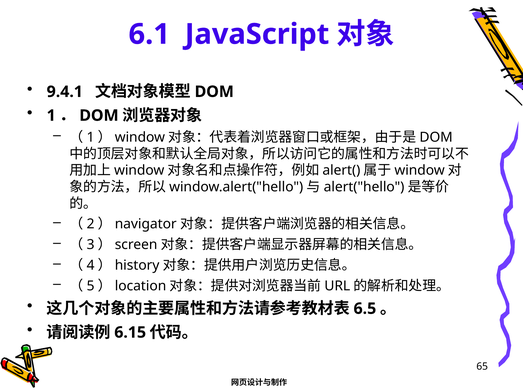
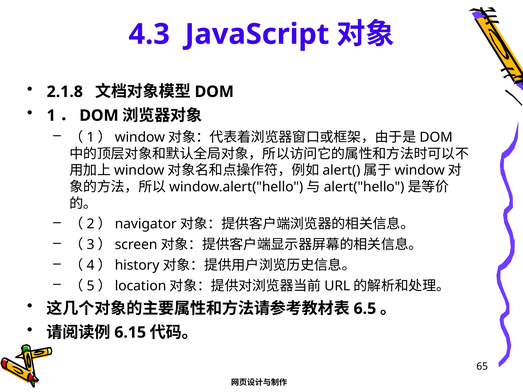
6.1: 6.1 -> 4.3 (149, 34)
9.4.1: 9.4.1 -> 2.1.8 (65, 92)
